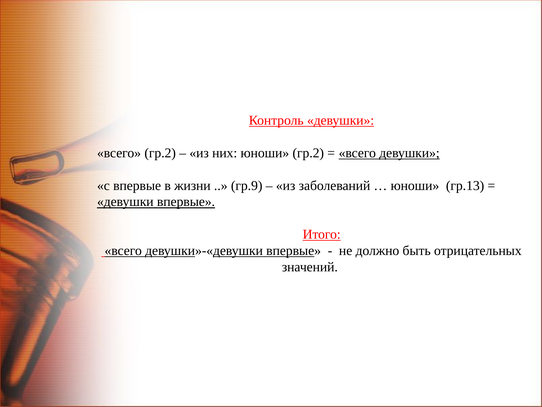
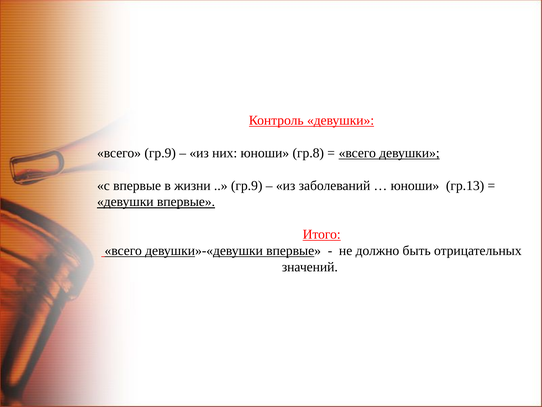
всего гр.2: гр.2 -> гр.9 (160, 153)
юноши гр.2: гр.2 -> гр.8 (308, 153)
